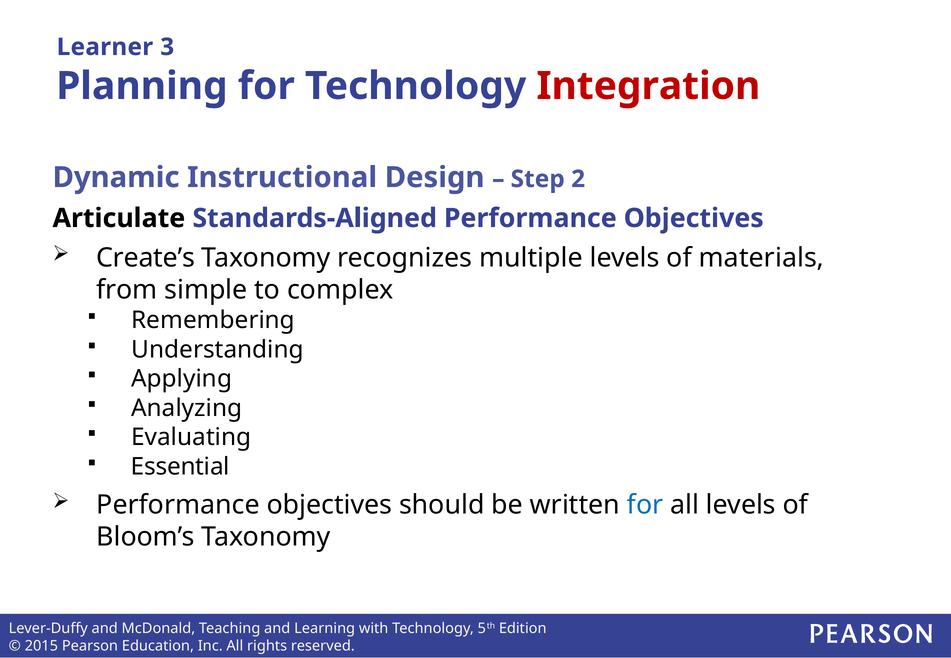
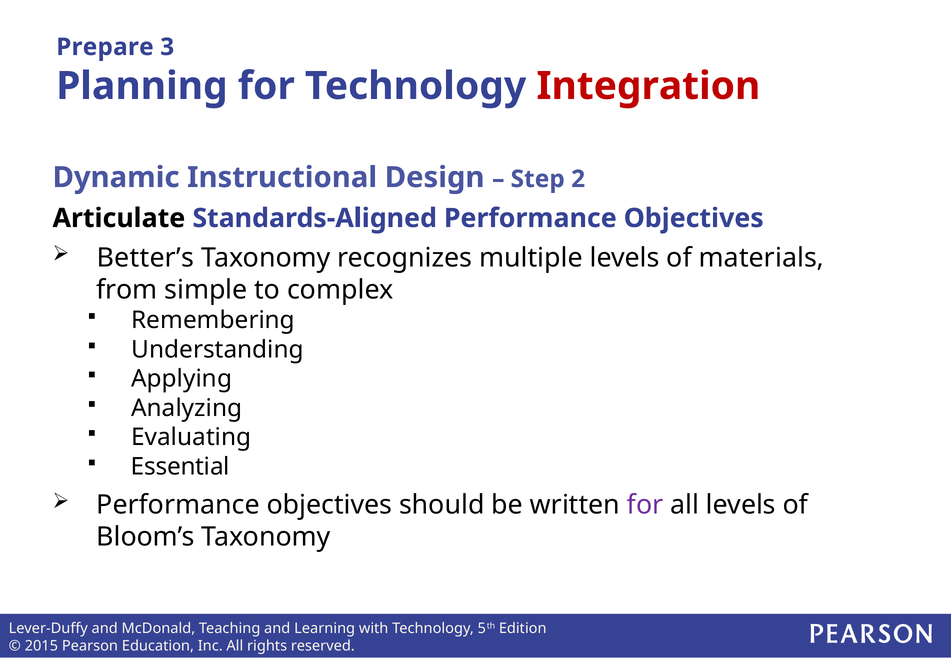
Learner: Learner -> Prepare (105, 47)
Create’s: Create’s -> Better’s (145, 258)
for colour: blue -> purple (645, 505)
